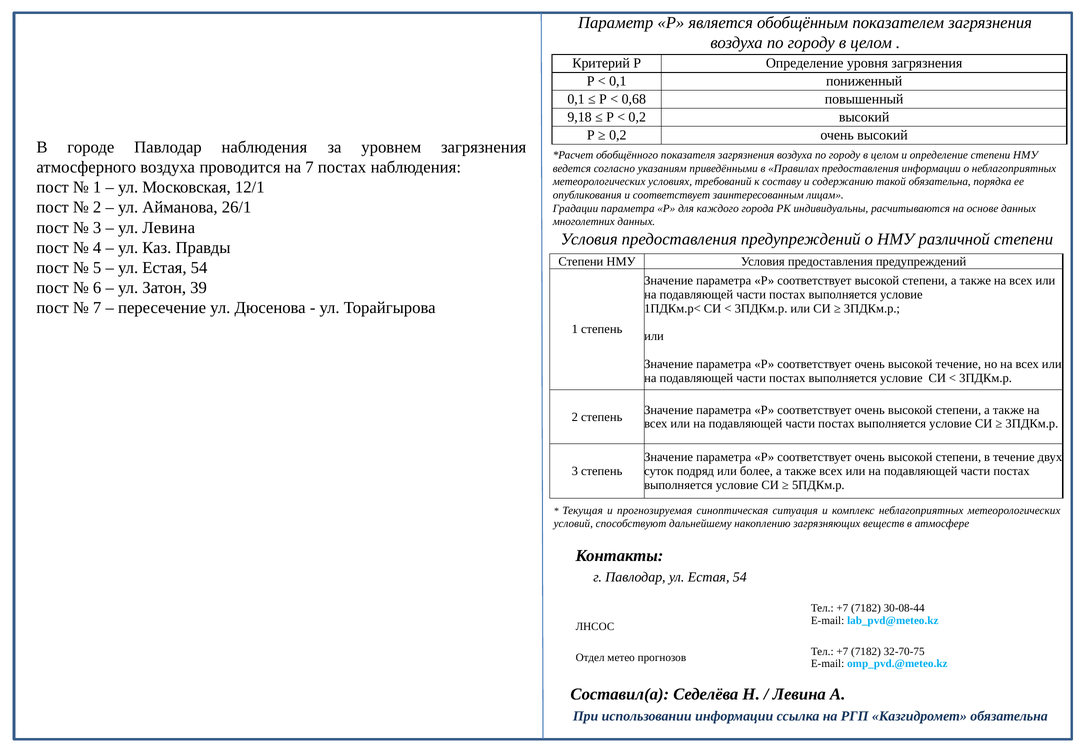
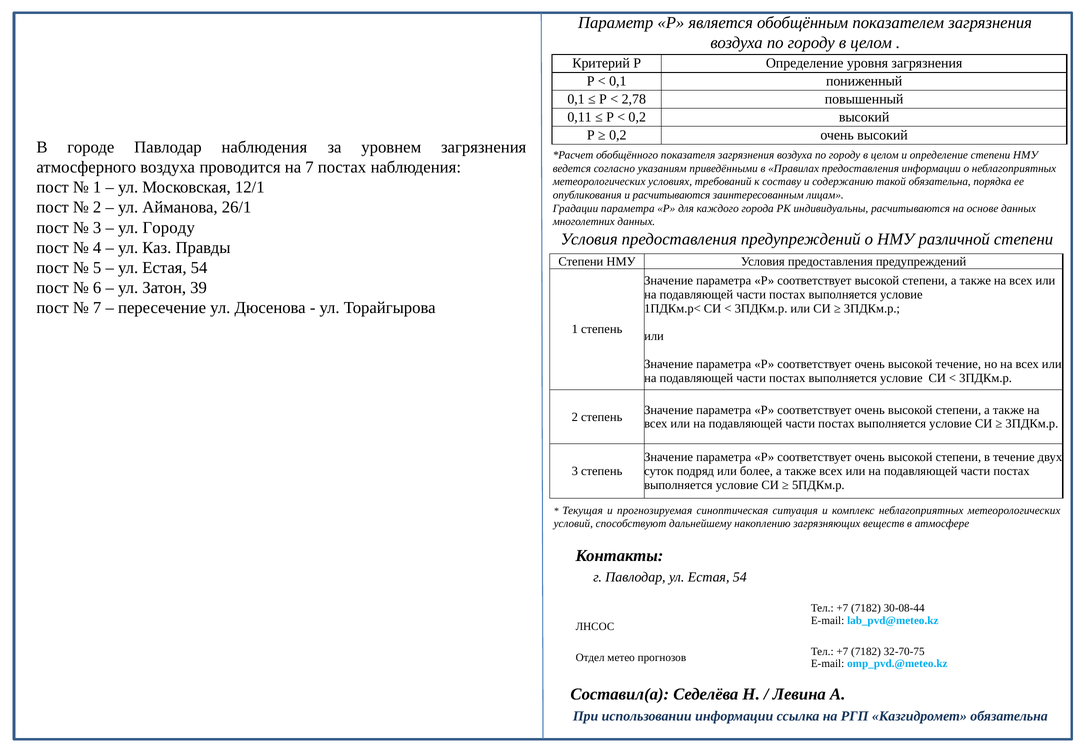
0,68: 0,68 -> 2,78 (634, 99)
9,18: 9,18 -> 0,11 (580, 117)
и соответствует: соответствует -> расчитываются (671, 195)
ул Левина: Левина -> Городу (169, 227)
